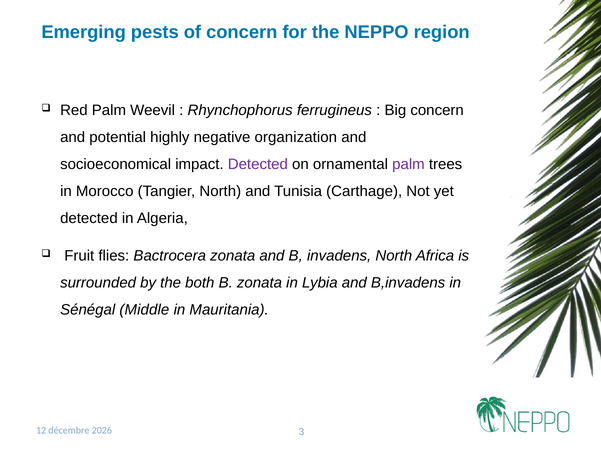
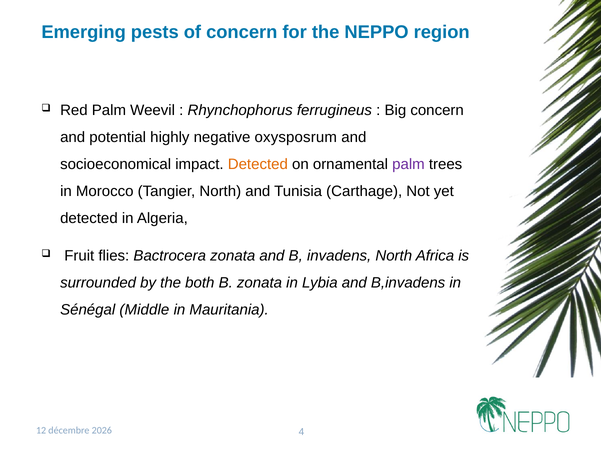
organization: organization -> oxysposrum (296, 137)
Detected colour: purple -> orange (258, 164)
3: 3 -> 4 (301, 432)
